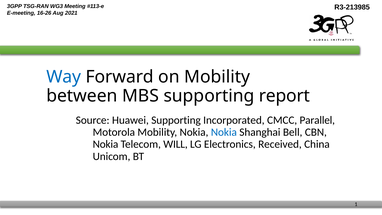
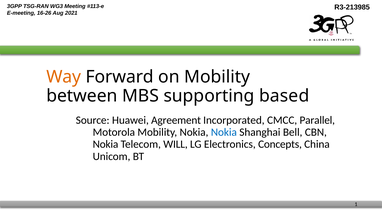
Way colour: blue -> orange (64, 77)
report: report -> based (284, 96)
Huawei Supporting: Supporting -> Agreement (176, 120)
Received: Received -> Concepts (280, 144)
